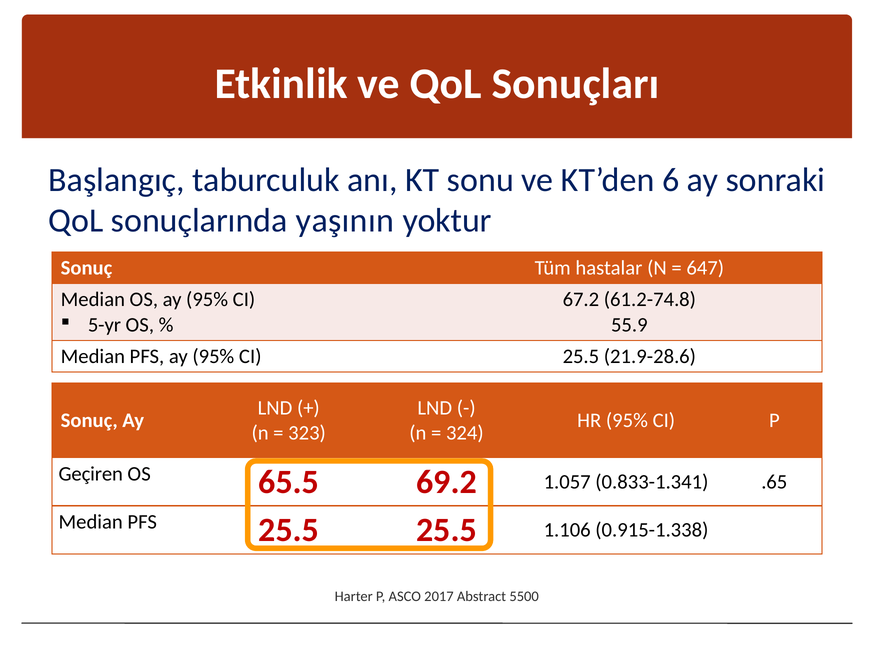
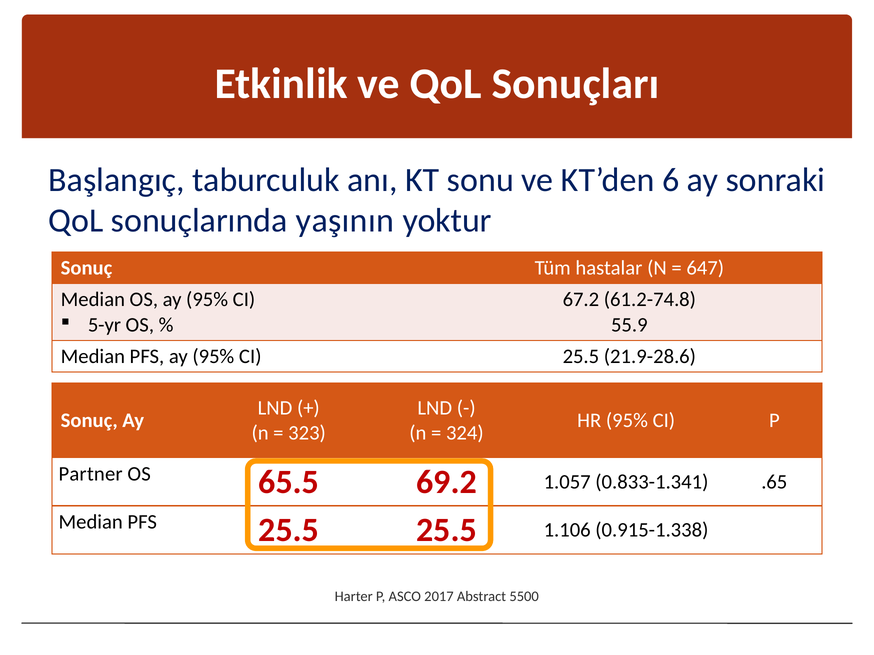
Geçiren: Geçiren -> Partner (91, 474)
